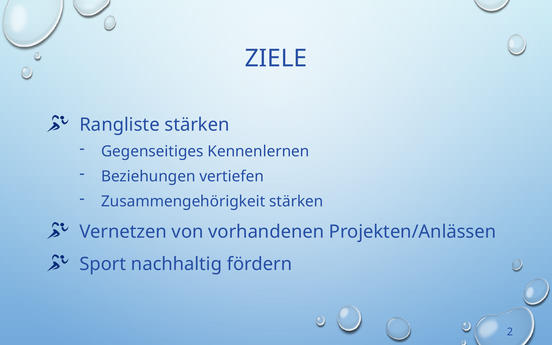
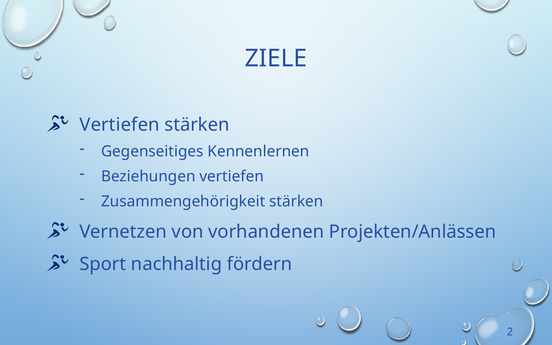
Rangliste: Rangliste -> Vertiefen (120, 125)
